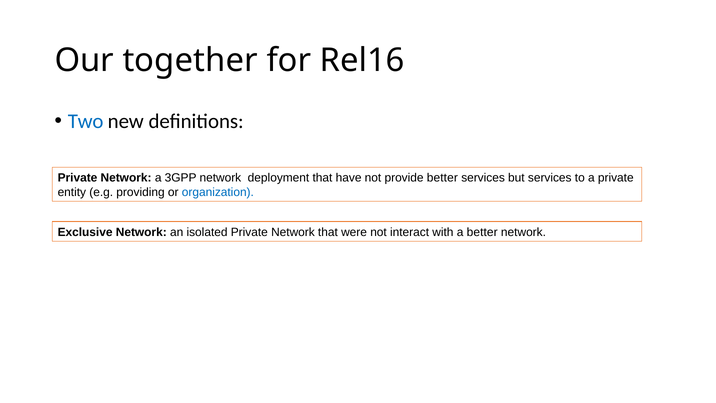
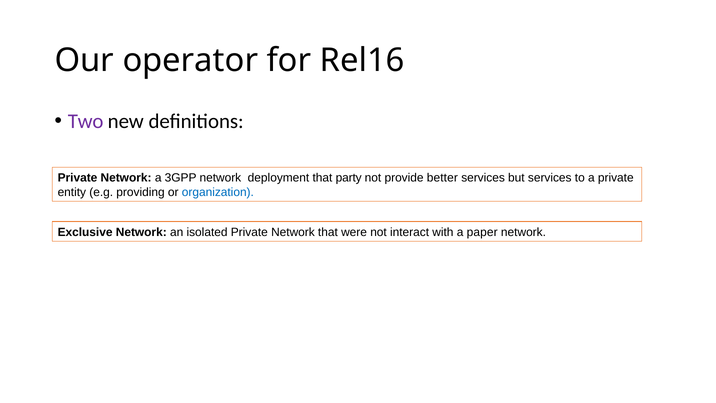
together: together -> operator (190, 60)
Two colour: blue -> purple (86, 121)
have: have -> party (349, 178)
a better: better -> paper (482, 232)
